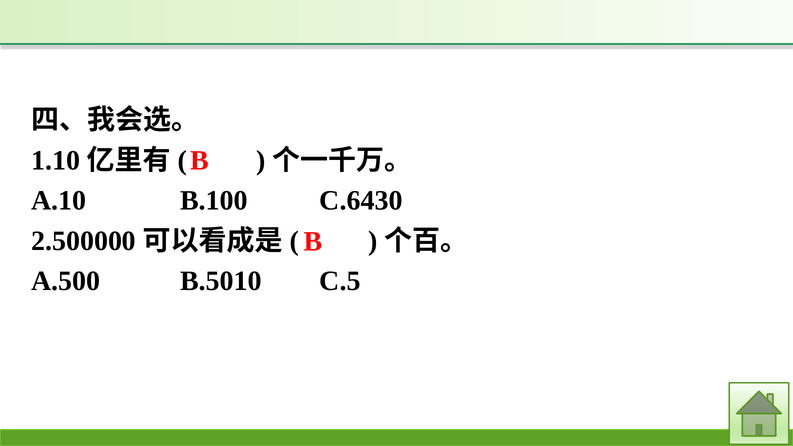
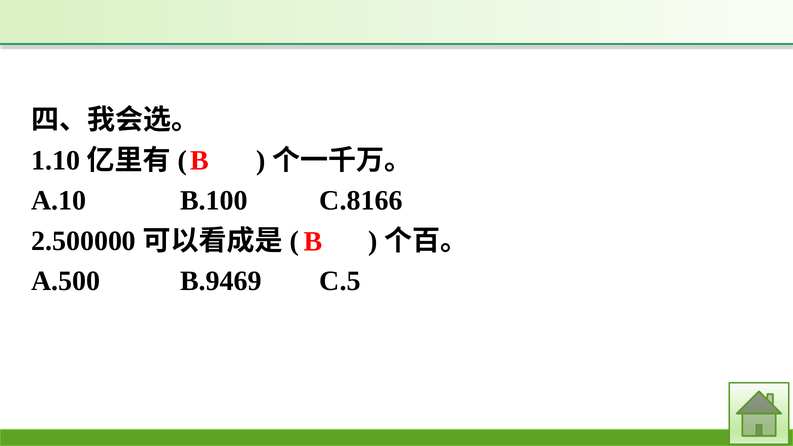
C.6430: C.6430 -> C.8166 (361, 201)
B.5010: B.5010 -> B.9469 (221, 281)
